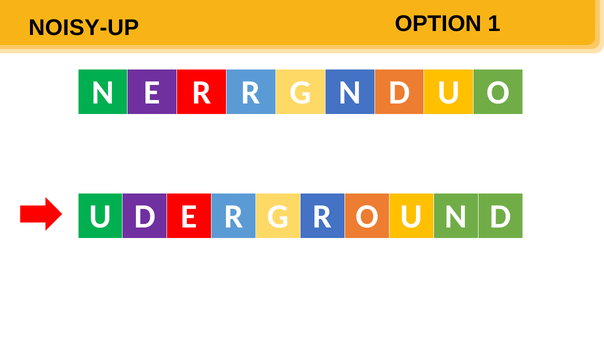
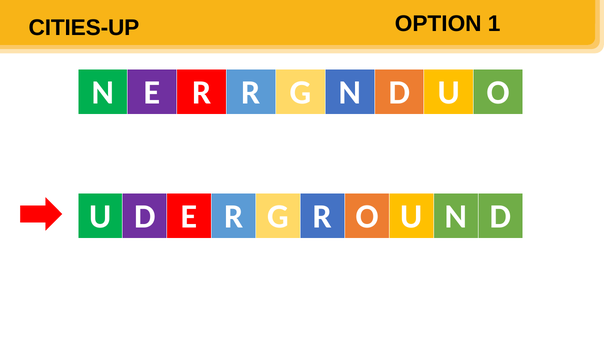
NOISY-UP: NOISY-UP -> CITIES-UP (84, 28)
